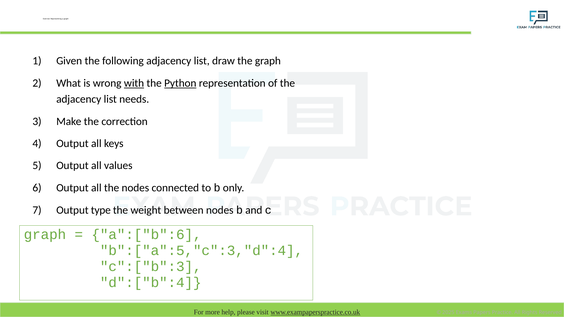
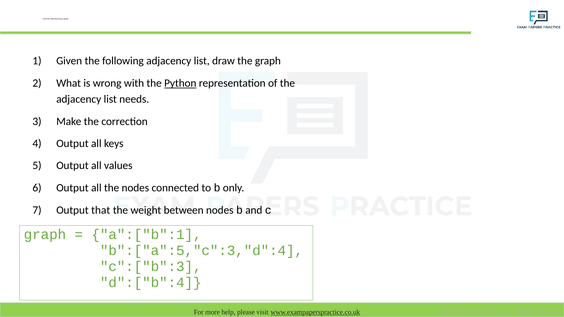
with underline: present -> none (134, 83)
type: type -> that (101, 210)
a":["b":6: a":["b":6 -> a":["b":1 (146, 235)
